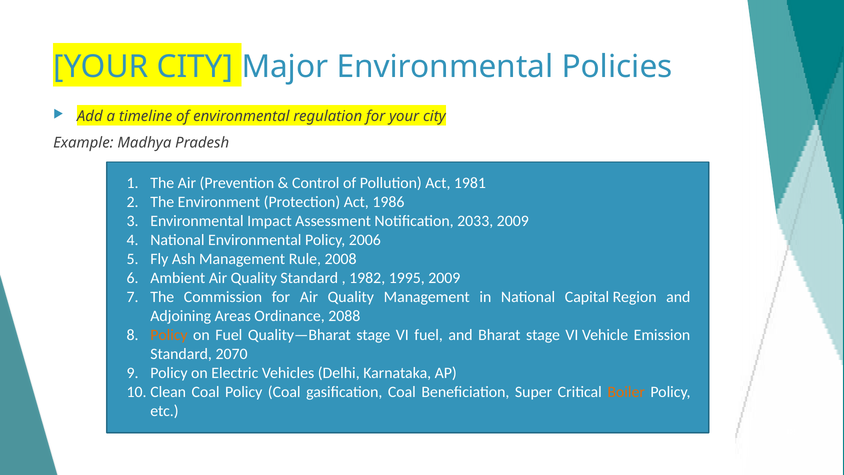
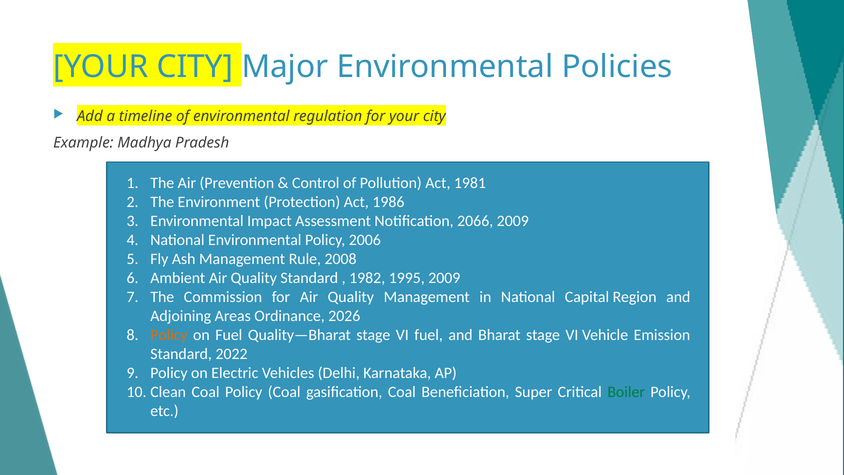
2033: 2033 -> 2066 (475, 221)
2088: 2088 -> 2026 (344, 316)
2070: 2070 -> 2022 (232, 354)
Boiler colour: orange -> green (626, 392)
